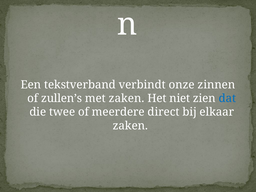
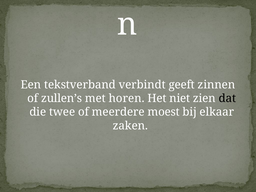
onze: onze -> geeft (182, 85)
met zaken: zaken -> horen (127, 98)
dat colour: blue -> black (227, 98)
direct: direct -> moest (164, 112)
